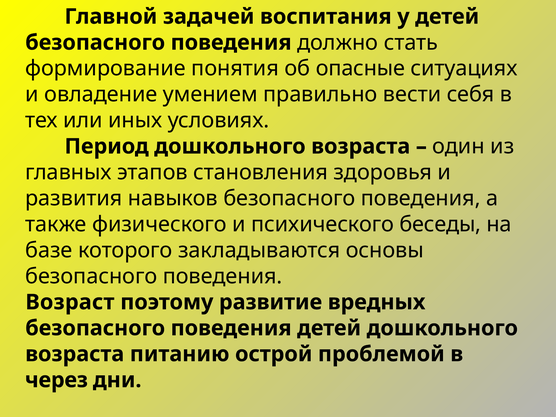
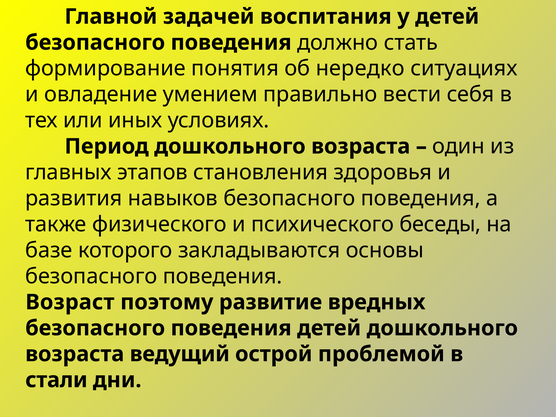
опасные: опасные -> нередко (360, 69)
питанию: питанию -> ведущий (180, 354)
через: через -> стали (56, 380)
